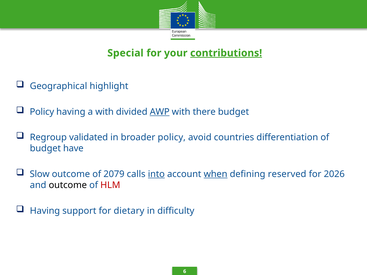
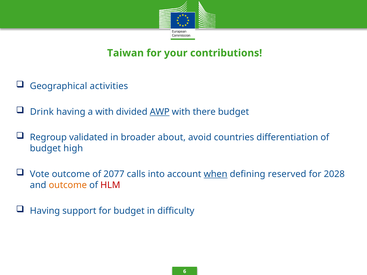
Special: Special -> Taiwan (125, 53)
contributions underline: present -> none (226, 53)
highlight: highlight -> activities (109, 86)
Policy: Policy -> Drink (42, 112)
broader policy: policy -> about (172, 138)
have: have -> high (73, 149)
Slow: Slow -> Vote (40, 174)
2079: 2079 -> 2077 (114, 174)
into underline: present -> none (156, 174)
2026: 2026 -> 2028 (334, 174)
outcome colour: black -> orange (68, 185)
for dietary: dietary -> budget (129, 211)
